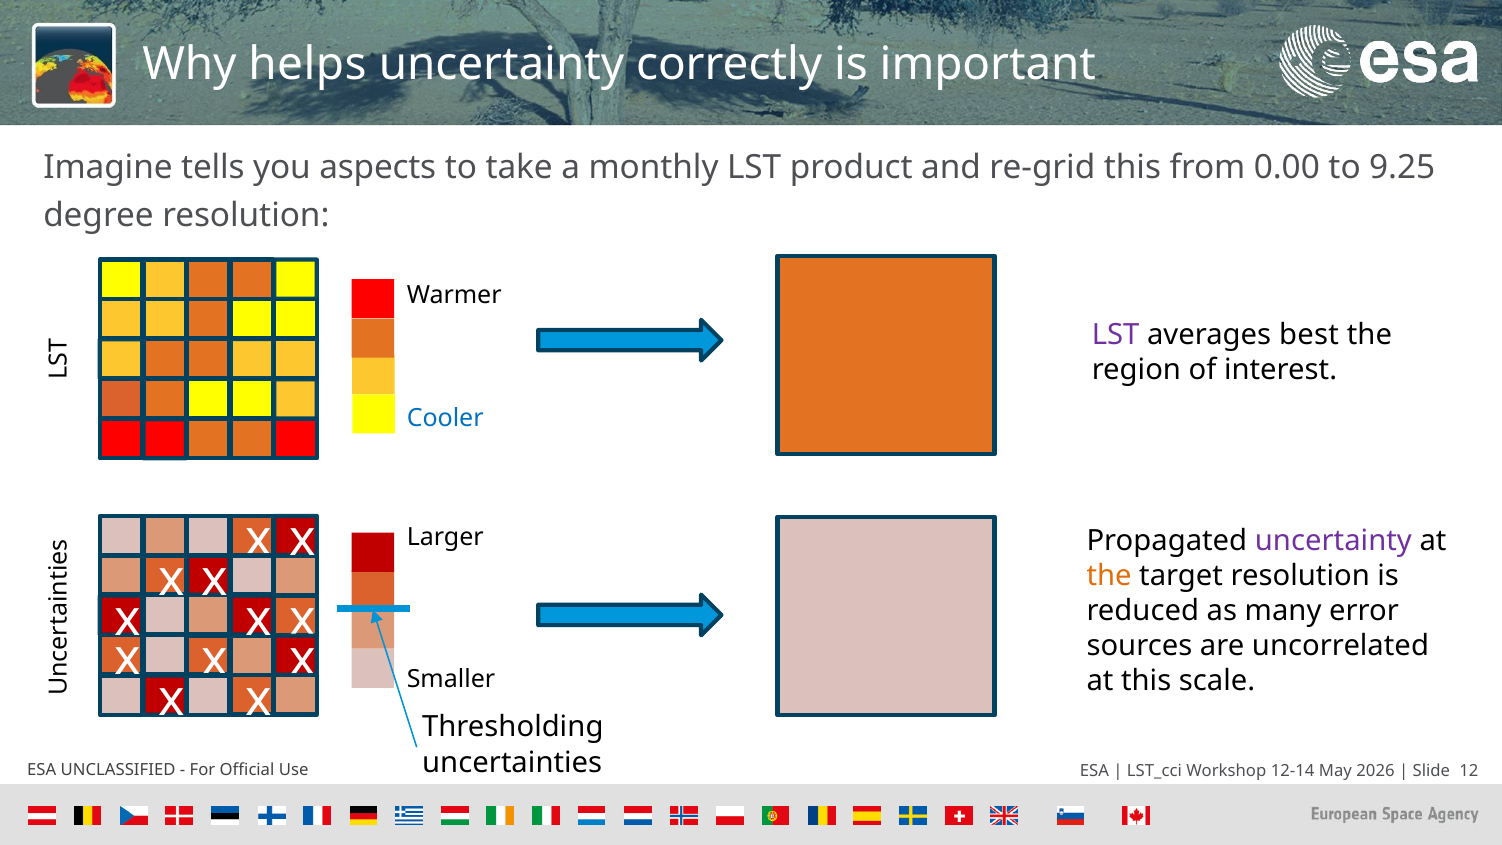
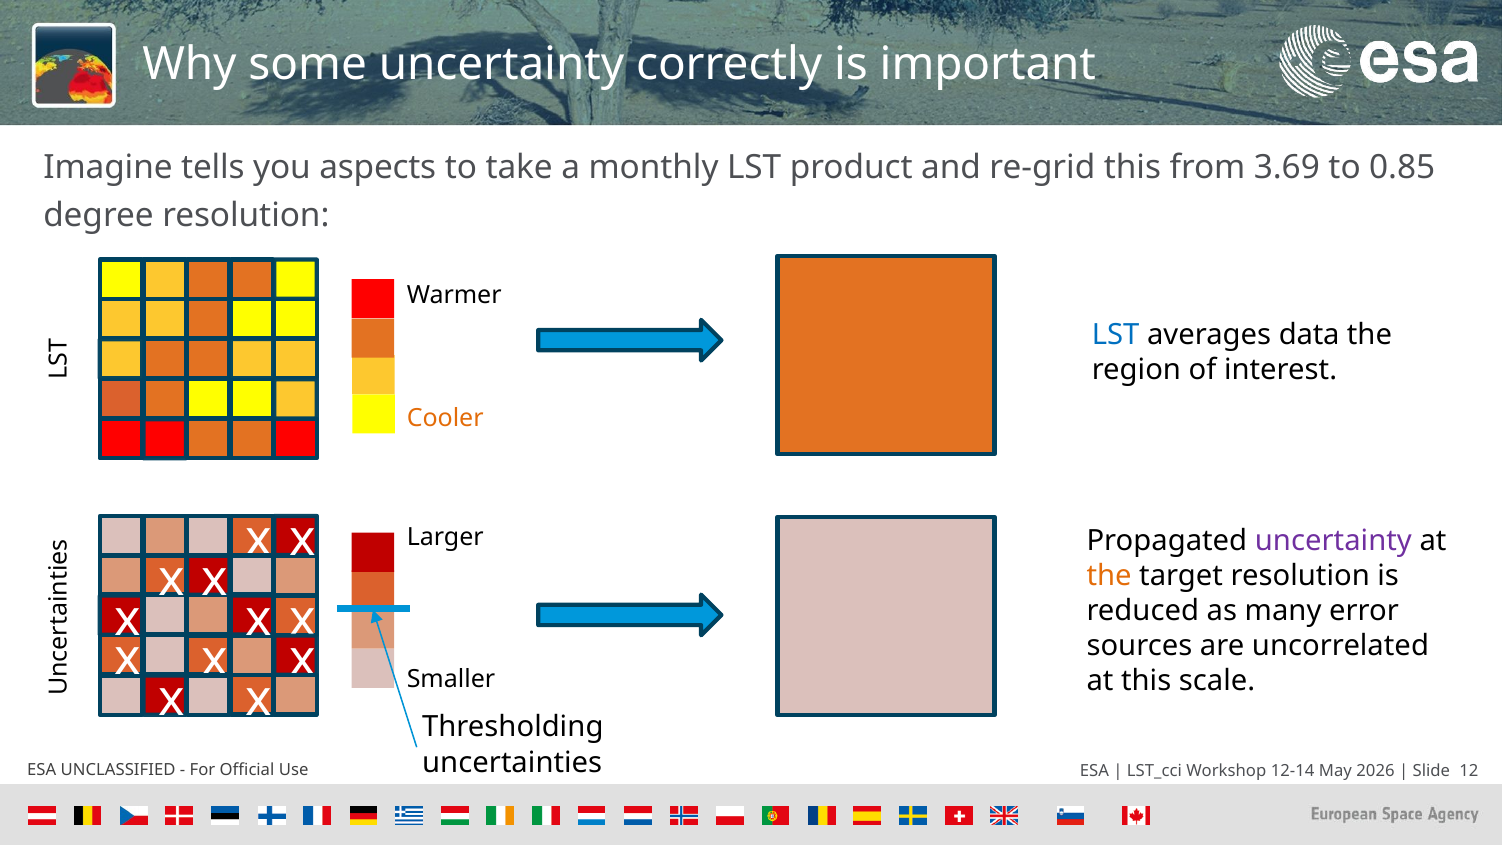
helps: helps -> some (308, 65)
0.00: 0.00 -> 3.69 (1287, 168)
9.25: 9.25 -> 0.85 (1402, 168)
LST colour: purple -> blue (1116, 334)
best: best -> data (1309, 334)
Cooler colour: blue -> orange (445, 418)
